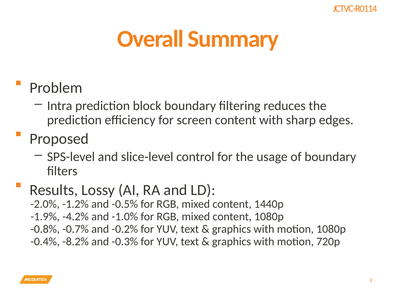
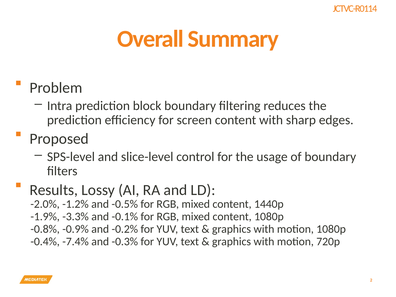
-4.2%: -4.2% -> -3.3% (76, 217)
-1.0%: -1.0% -> -0.1% (125, 217)
-0.7%: -0.7% -> -0.9% (76, 229)
-8.2%: -8.2% -> -7.4% (76, 241)
